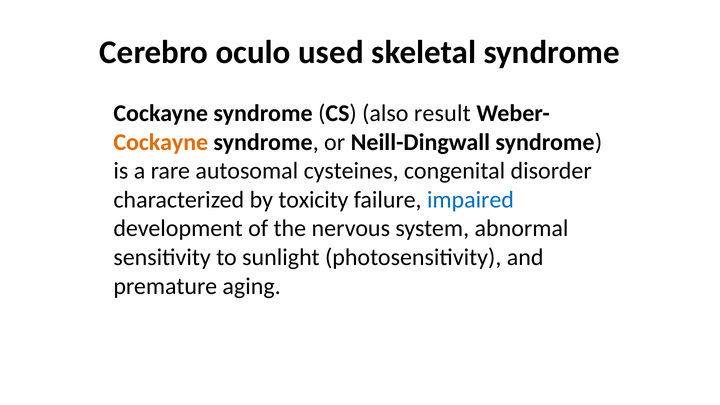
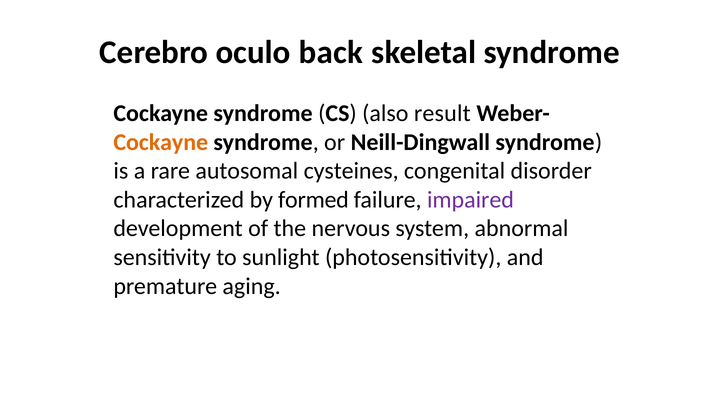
used: used -> back (331, 52)
toxicity: toxicity -> formed (313, 200)
impaired colour: blue -> purple (470, 200)
